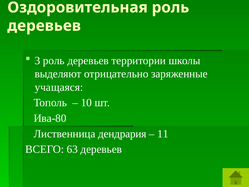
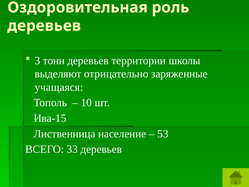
3 роль: роль -> тонн (54, 61)
Ива-80: Ива-80 -> Ива-15 (50, 118)
дендрария: дендрария -> население (122, 134)
11: 11 -> 53 (163, 134)
63: 63 -> 33 (72, 149)
